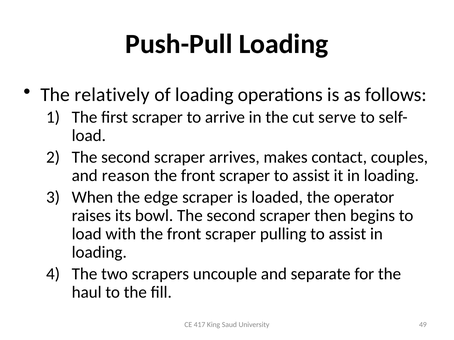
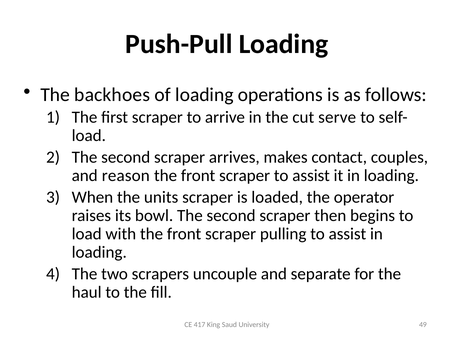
relatively: relatively -> backhoes (112, 95)
edge: edge -> units (161, 197)
